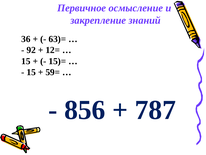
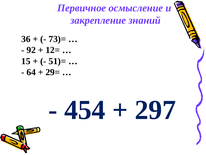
63)=: 63)= -> 73)= (57, 39)
15)=: 15)= -> 51)= (57, 61)
15: 15 -> 64 (31, 72)
59=: 59= -> 29= (53, 72)
856: 856 -> 454 (85, 110)
787: 787 -> 297 (155, 110)
